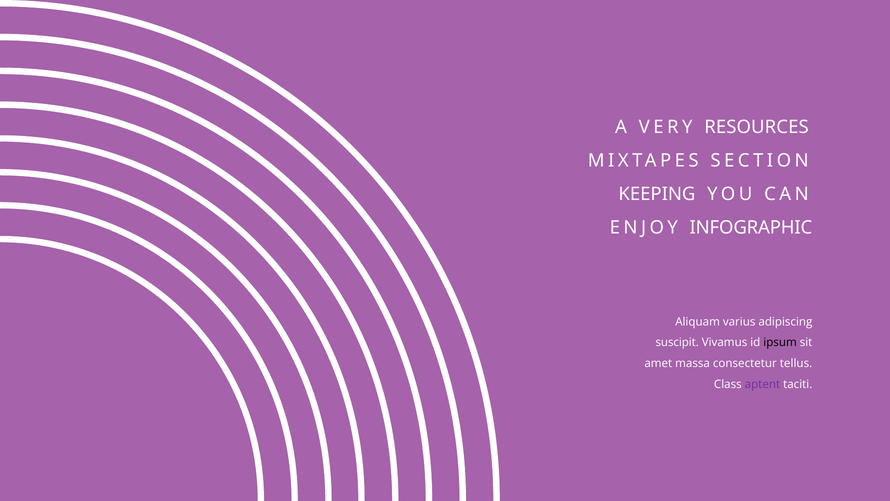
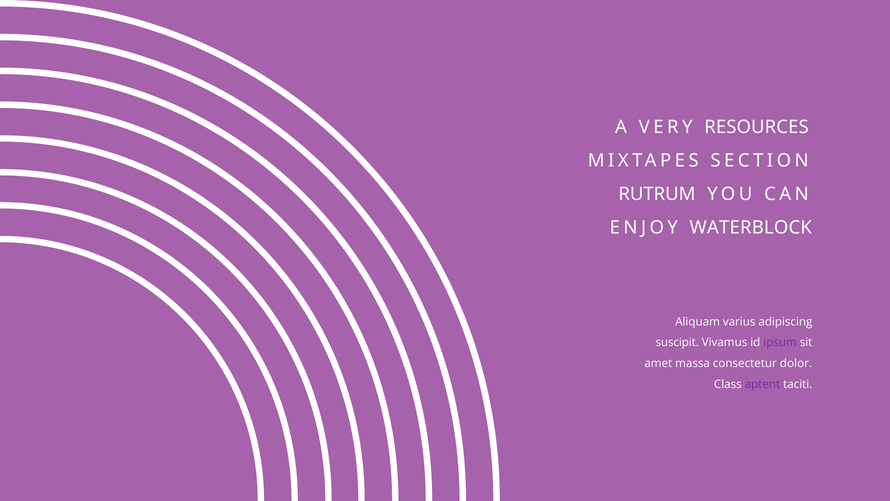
KEEPING: KEEPING -> RUTRUM (657, 194)
INFOGRAPHIC: INFOGRAPHIC -> WATERBLOCK (751, 227)
ipsum colour: black -> purple (780, 342)
tellus: tellus -> dolor (796, 363)
